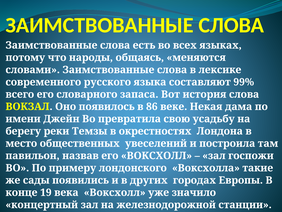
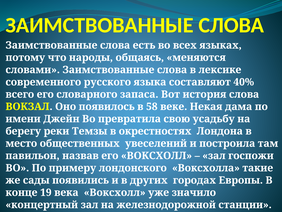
99%: 99% -> 40% (244, 82)
86: 86 -> 58 (152, 106)
